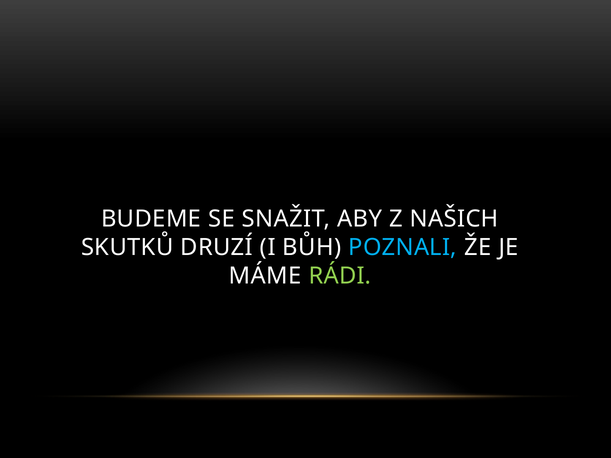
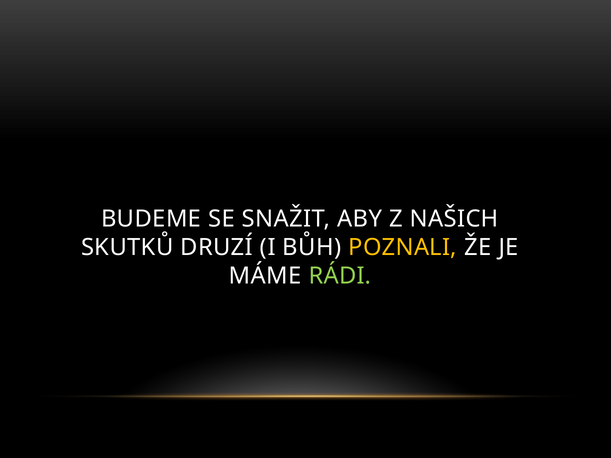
POZNALI colour: light blue -> yellow (403, 247)
